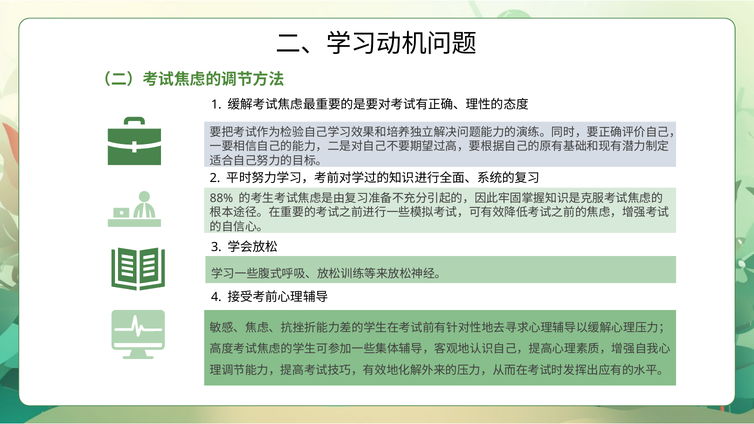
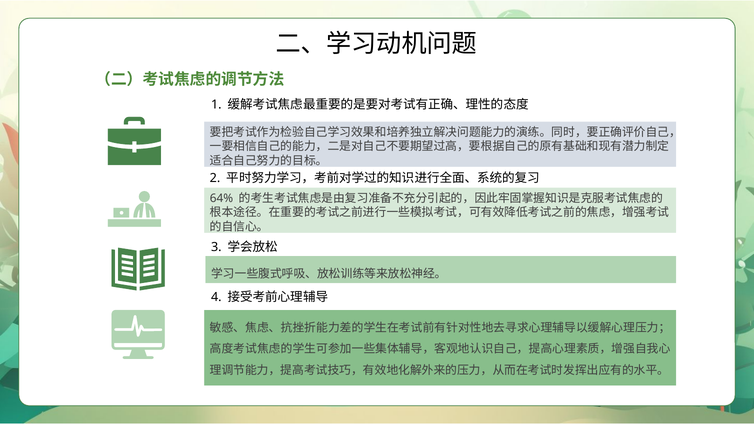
88%: 88% -> 64% (221, 198)
